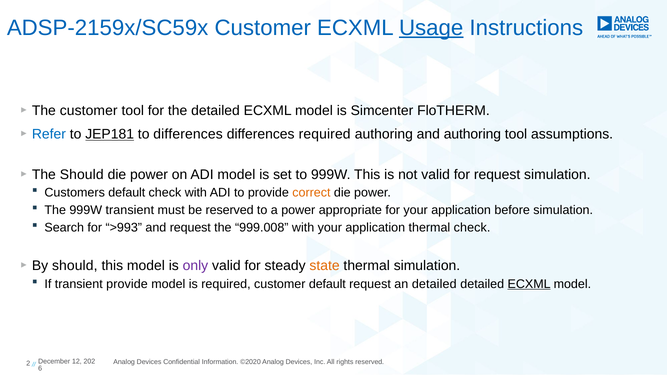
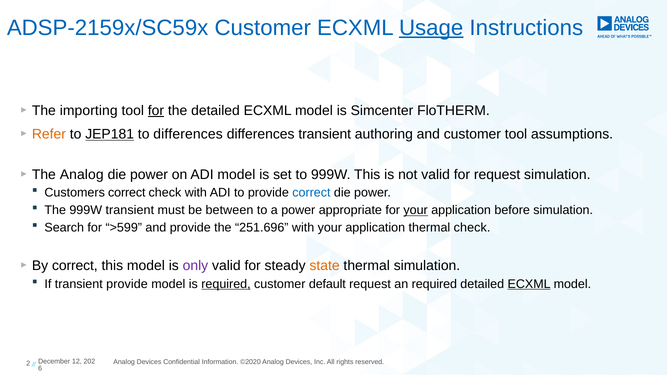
The customer: customer -> importing (89, 111)
for underline: none -> present (156, 111)
Refer colour: blue -> orange (49, 134)
differences required: required -> transient (325, 134)
and authoring: authoring -> customer (472, 134)
The Should: Should -> Analog (82, 175)
Customers default: default -> correct (127, 193)
correct colour: orange -> blue (311, 193)
be reserved: reserved -> between (229, 210)
your underline: none -> present (416, 210)
>993: >993 -> >599 (124, 228)
and request: request -> provide (190, 228)
999.008: 999.008 -> 251.696 (262, 228)
By should: should -> correct (75, 266)
required underline: none -> present (226, 284)
an detailed: detailed -> required (434, 284)
